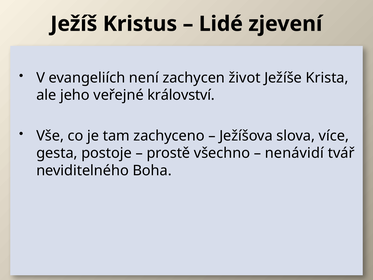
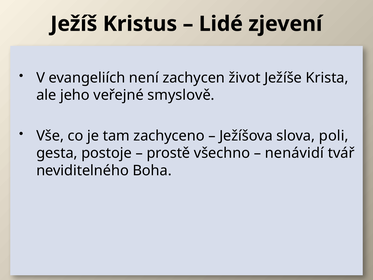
království: království -> smyslově (181, 95)
více: více -> poli (334, 136)
